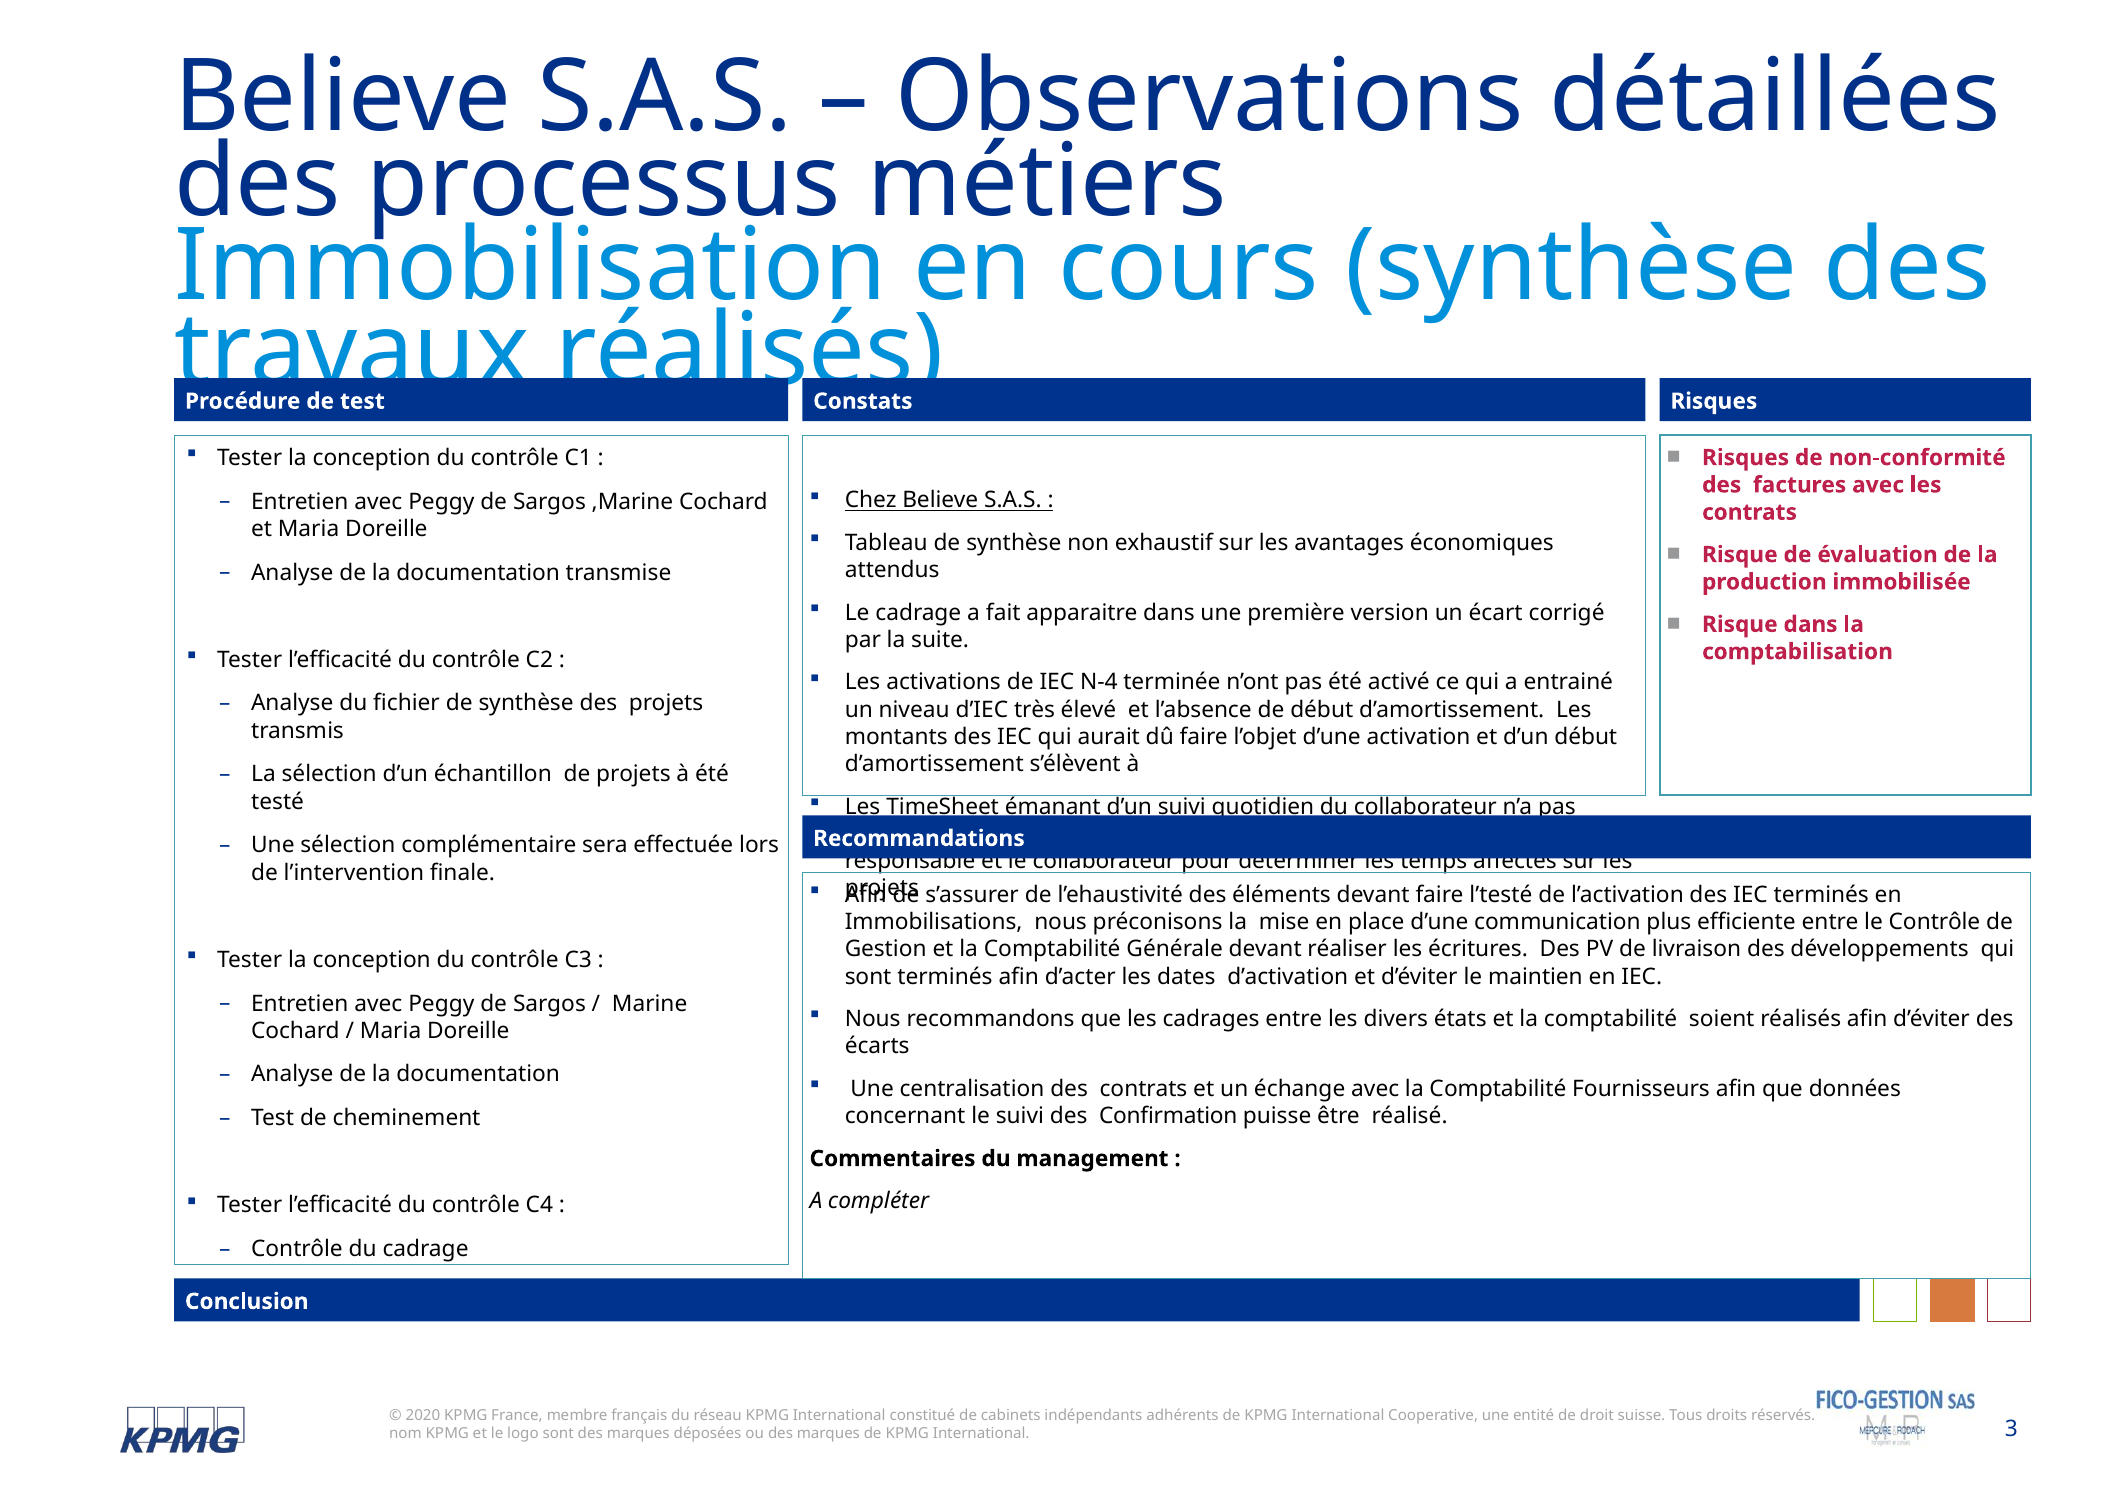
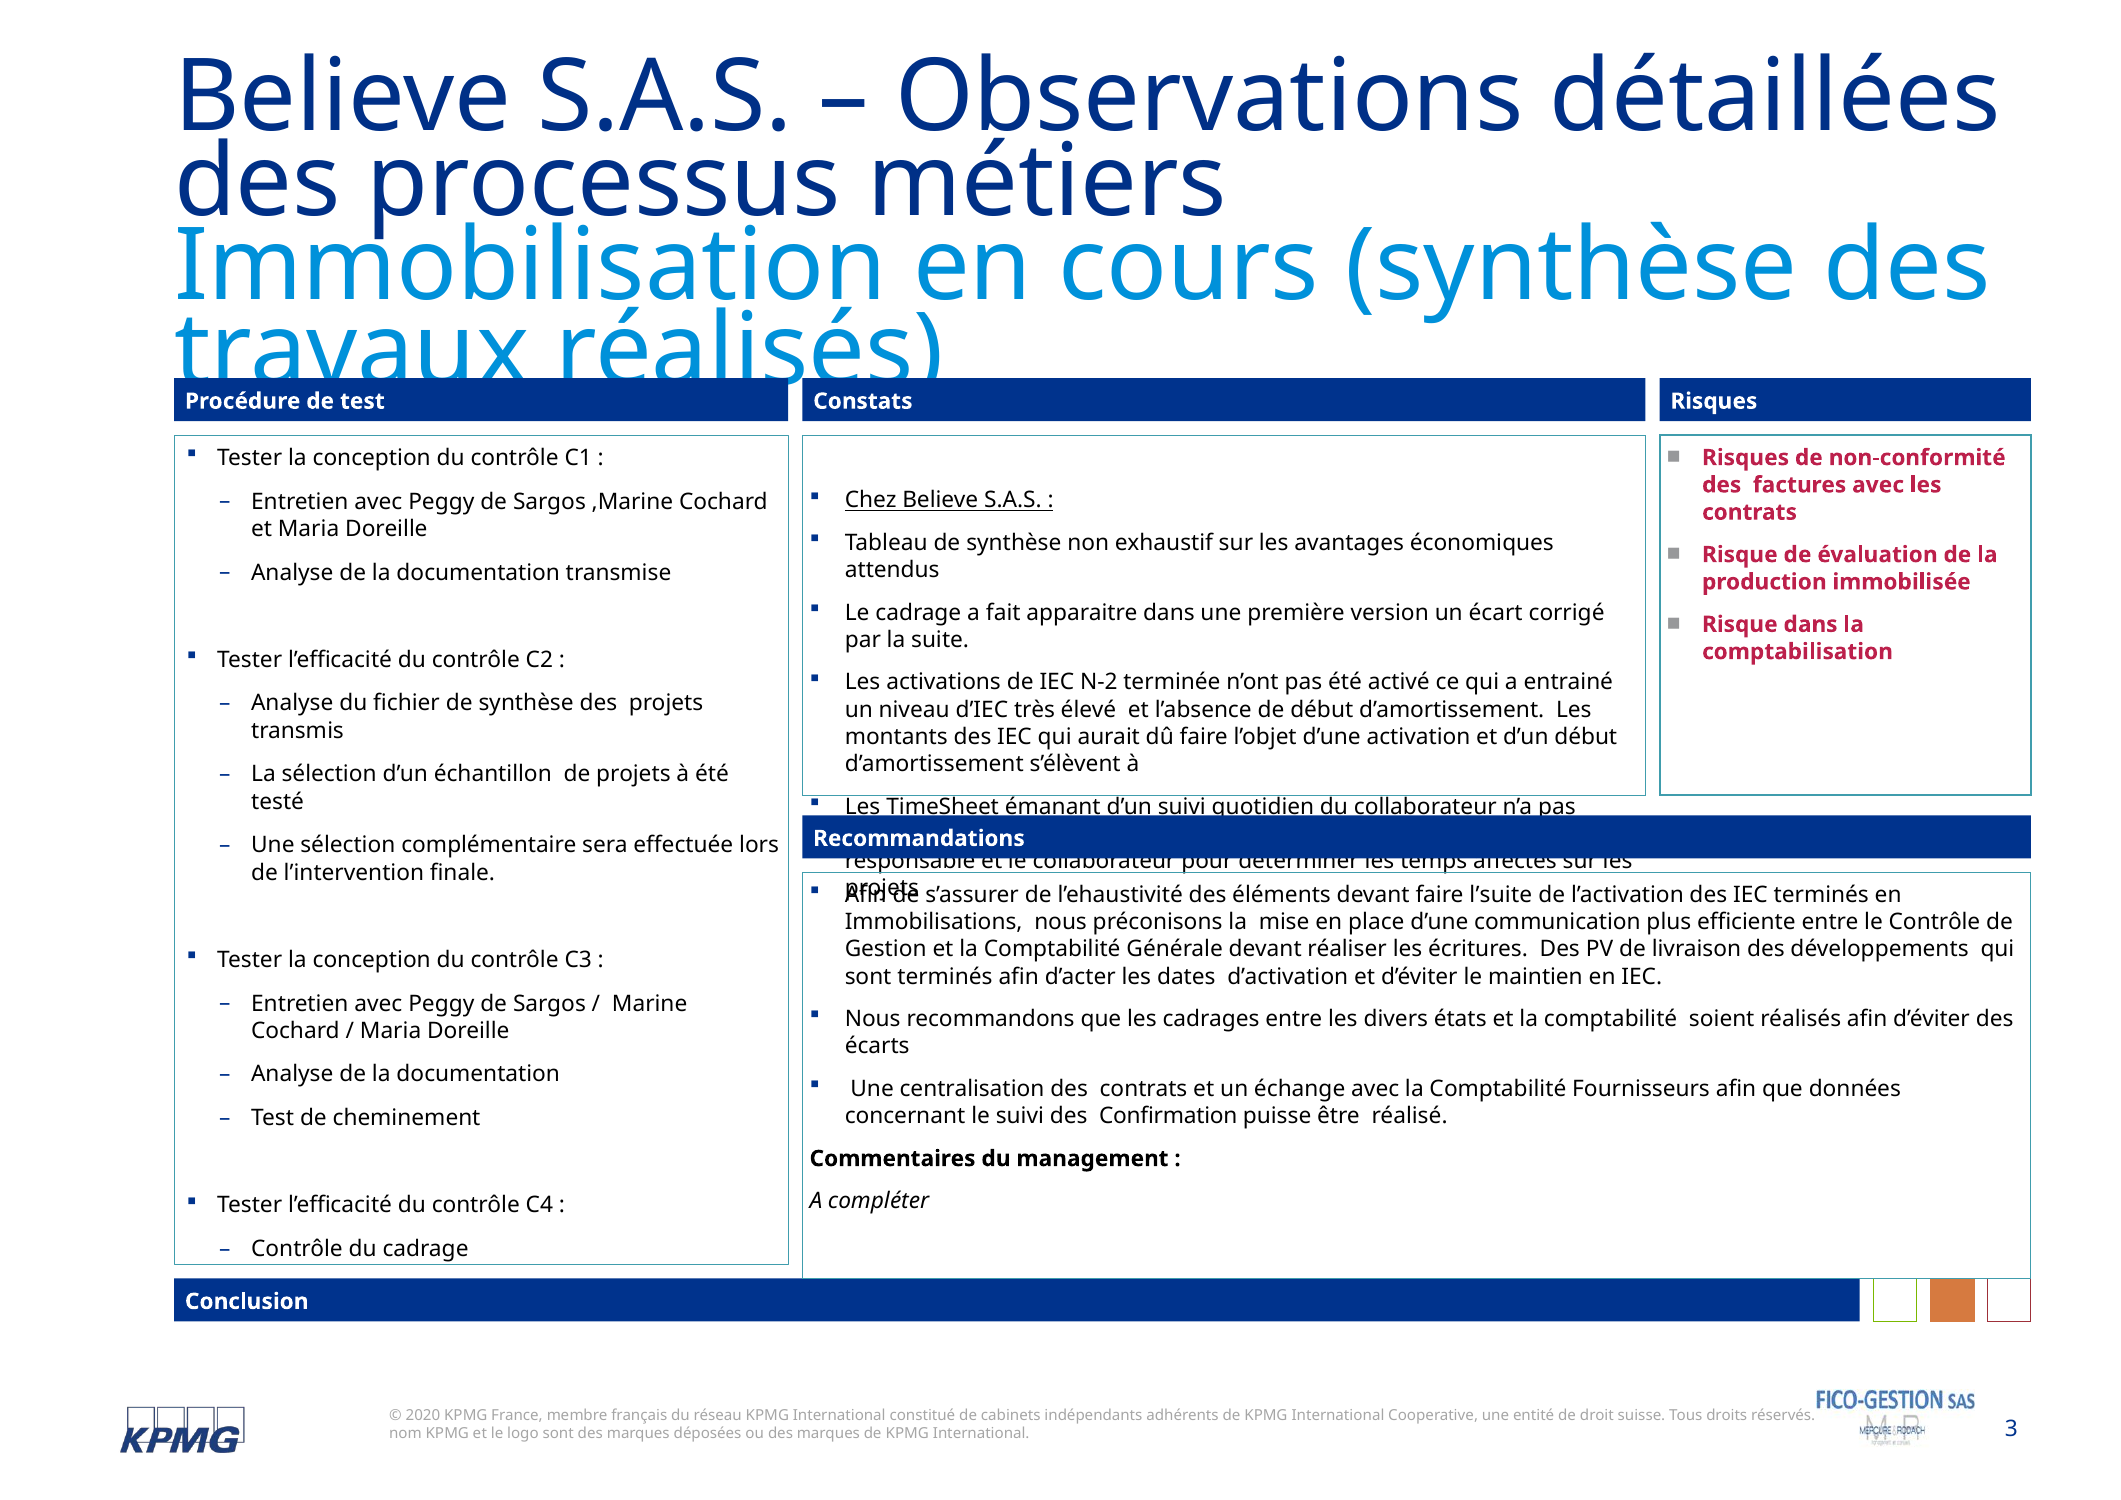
N-4: N-4 -> N-2 (1099, 682)
l’testé: l’testé -> l’suite (1501, 895)
